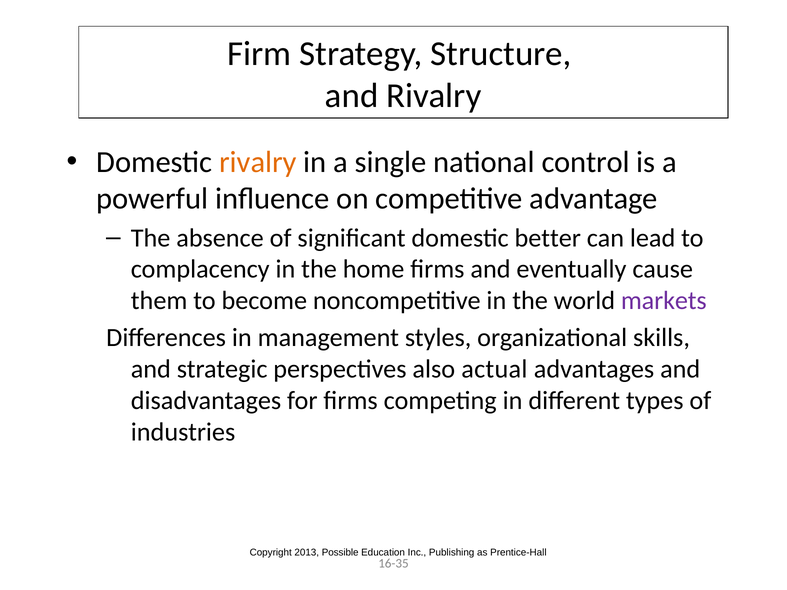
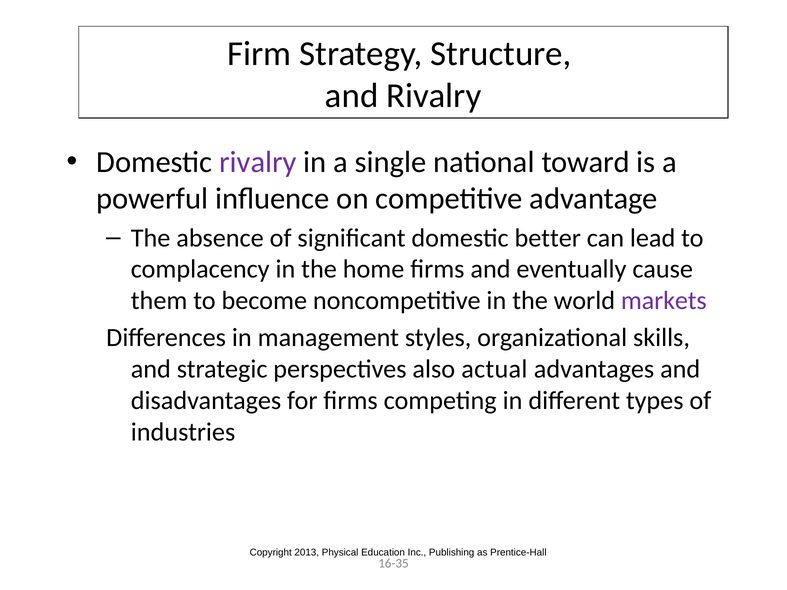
rivalry colour: orange -> purple (258, 162)
control: control -> toward (586, 162)
Possible: Possible -> Physical (340, 553)
